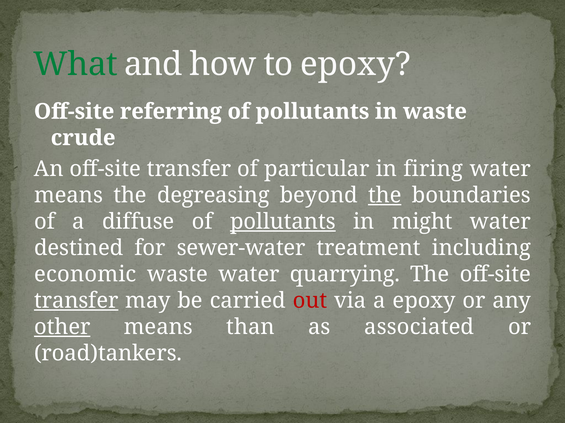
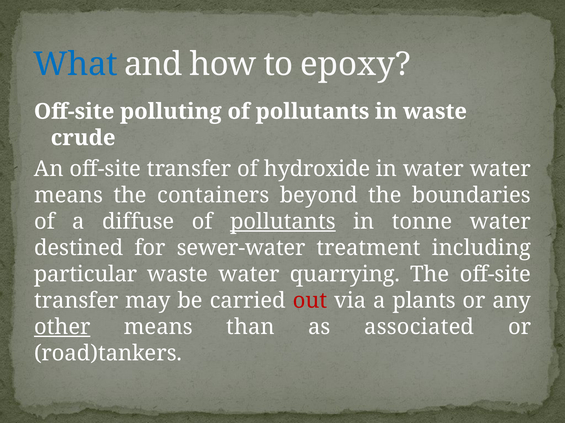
What colour: green -> blue (76, 64)
referring: referring -> polluting (171, 112)
particular: particular -> hydroxide (317, 169)
in firing: firing -> water (433, 169)
degreasing: degreasing -> containers (213, 196)
the underline: present -> none (385, 196)
might: might -> tonne (422, 222)
economic: economic -> particular (86, 275)
transfer underline: present -> none (76, 301)
a epoxy: epoxy -> plants (424, 301)
